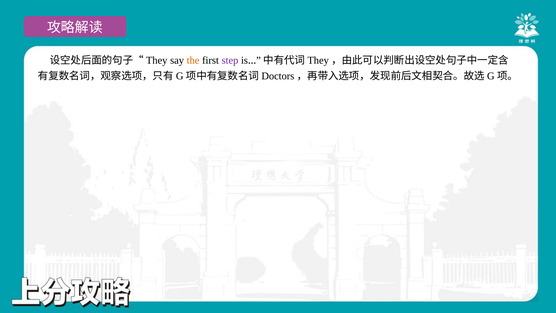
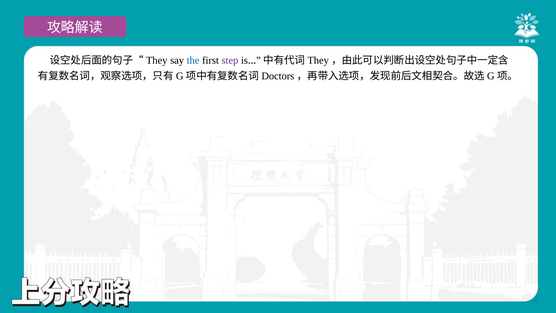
the colour: orange -> blue (193, 60)
